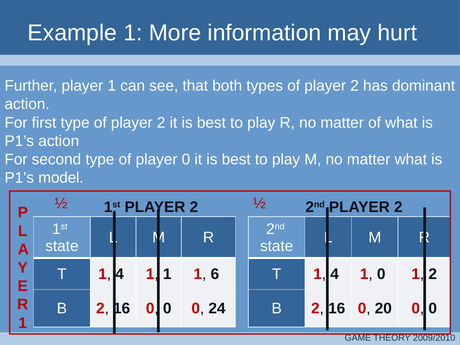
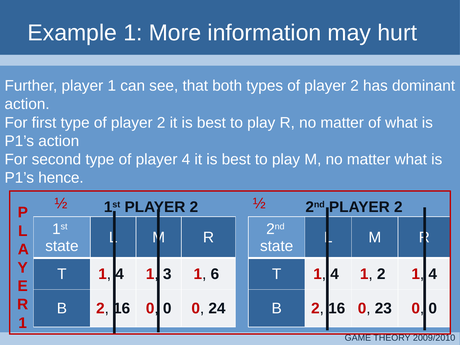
player 0: 0 -> 4 (186, 159)
model: model -> hence (61, 178)
1: 1 -> 3 (167, 274)
1 0: 0 -> 2 (381, 274)
2: 2 -> 4 (433, 274)
20: 20 -> 23 (383, 309)
